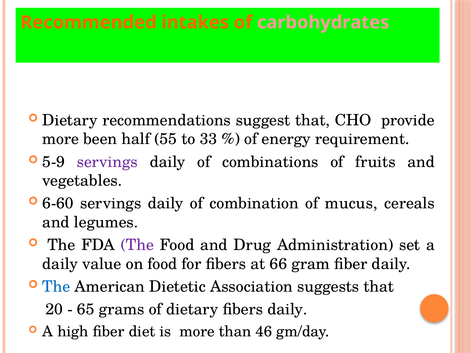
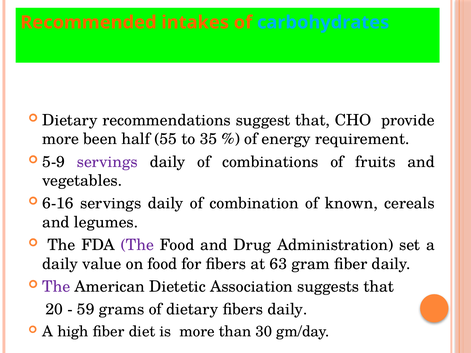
carbohydrates colour: pink -> light blue (323, 22)
33: 33 -> 35 (208, 139)
6-60: 6-60 -> 6-16 (58, 204)
mucus: mucus -> known (351, 204)
66: 66 -> 63 (278, 264)
The colour: blue -> purple (56, 287)
65: 65 -> 59 (86, 310)
46: 46 -> 30 (264, 332)
